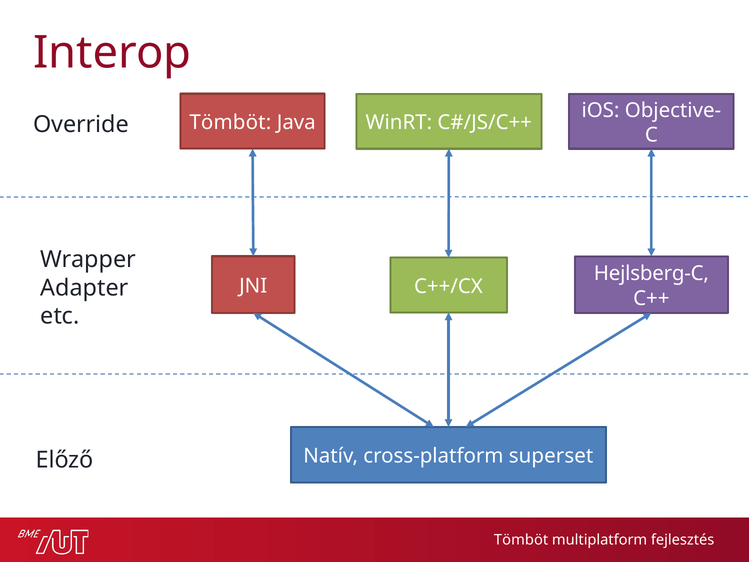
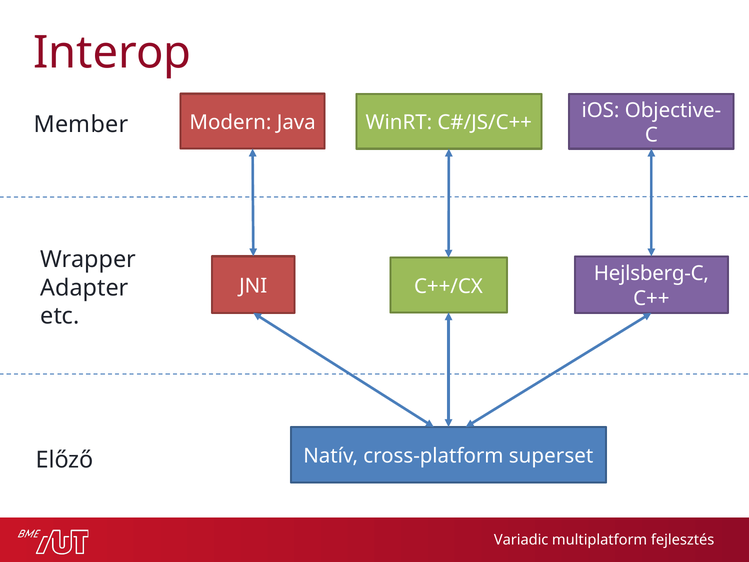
Tömböt: Tömböt -> Modern (230, 123)
Override: Override -> Member (81, 125)
Tömböt: Tömböt -> Variadic (521, 539)
